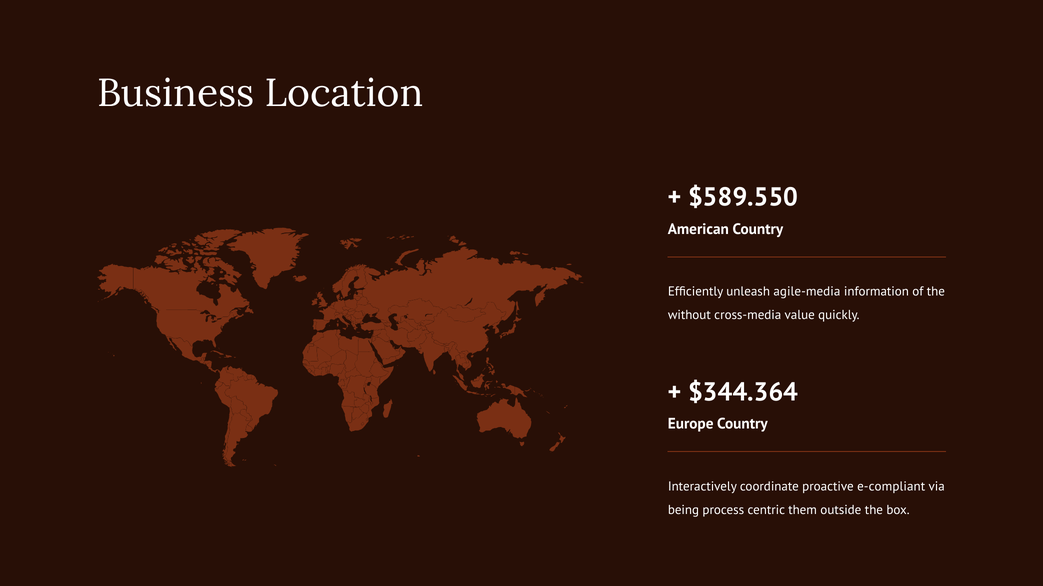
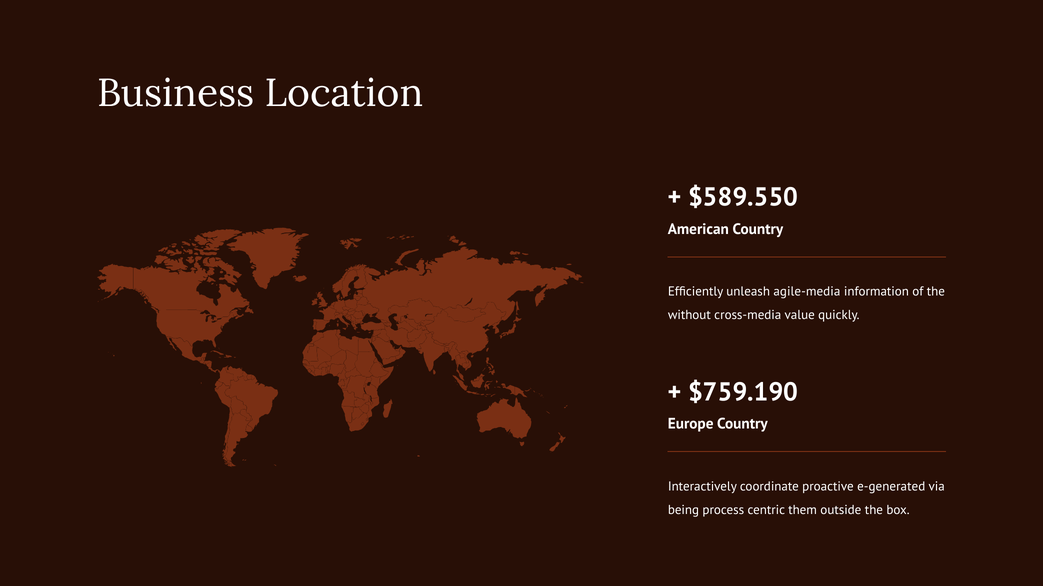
$344.364: $344.364 -> $759.190 (743, 392)
e-compliant: e-compliant -> e-generated (891, 487)
